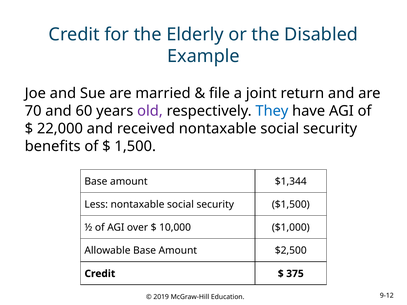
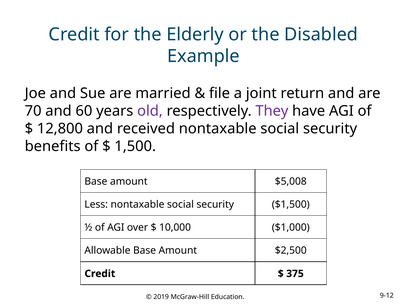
They colour: blue -> purple (272, 111)
22,000: 22,000 -> 12,800 (60, 129)
$1,344: $1,344 -> $5,008 (291, 182)
